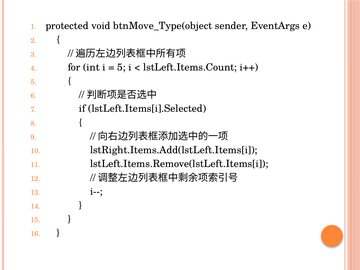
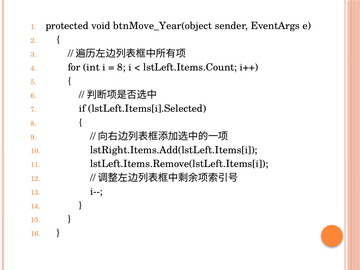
btnMove_Type(object: btnMove_Type(object -> btnMove_Year(object (163, 26)
5: 5 -> 8 (121, 67)
